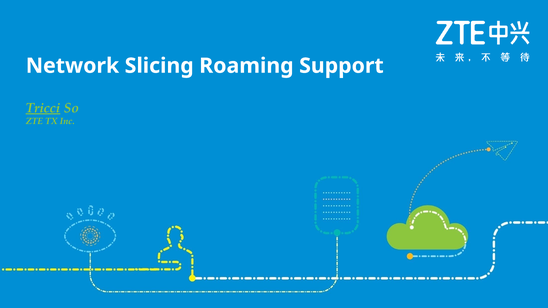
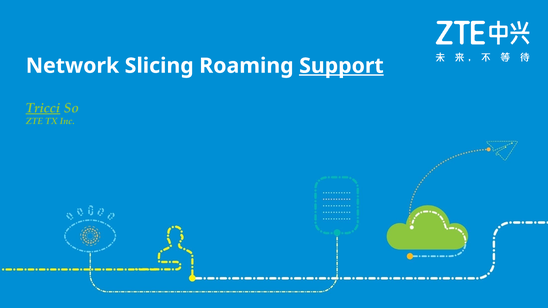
Support underline: none -> present (341, 66)
